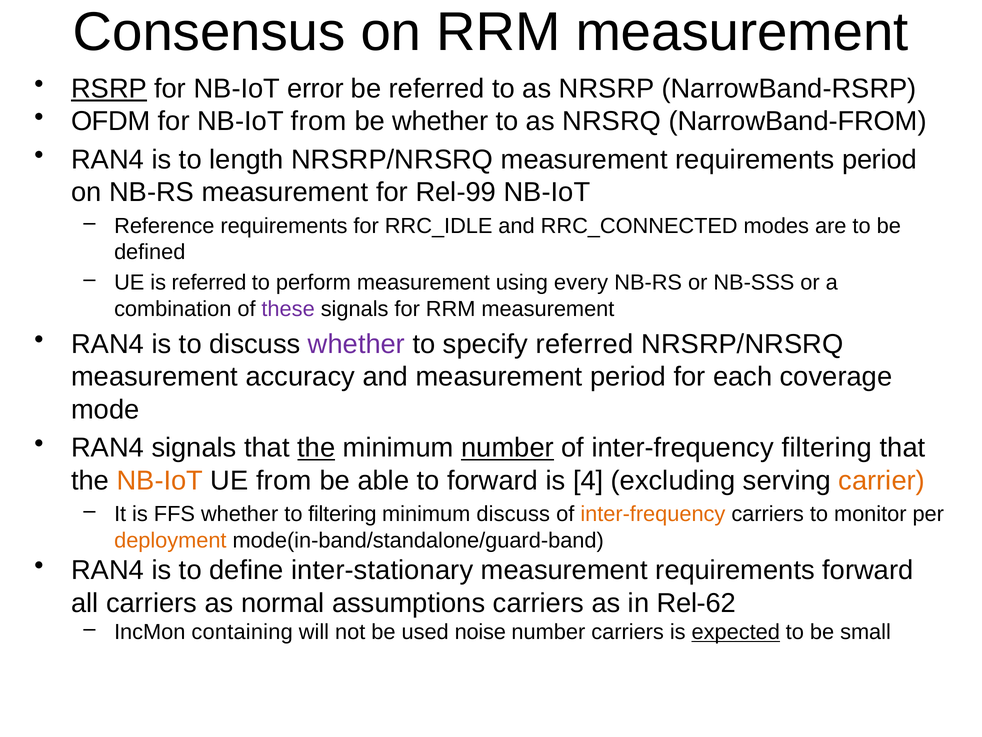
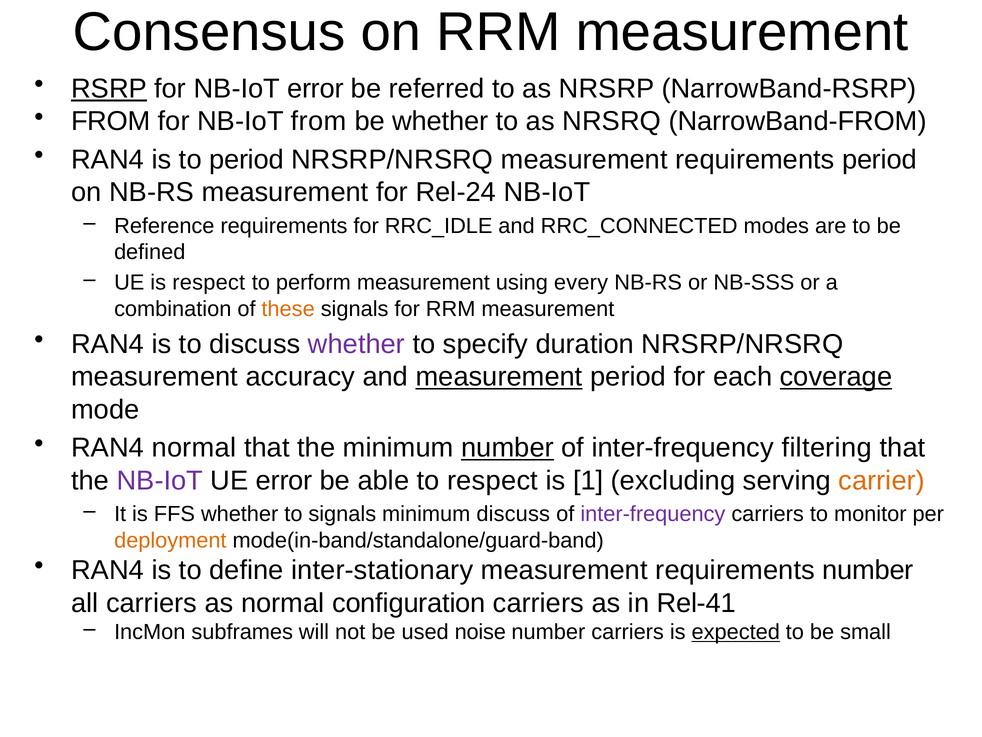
OFDM: OFDM -> FROM (111, 121)
to length: length -> period (247, 160)
Rel-99: Rel-99 -> Rel-24 (456, 192)
is referred: referred -> respect (209, 282)
these colour: purple -> orange (288, 309)
specify referred: referred -> duration (585, 344)
measurement underline: none -> present (499, 377)
coverage underline: none -> present (836, 377)
RAN4 signals: signals -> normal (194, 448)
the underline: present -> none (316, 448)
NB-IoT colour: orange -> purple (160, 480)
UE from: from -> error (284, 480)
to forward: forward -> respect (493, 480)
4: 4 -> 1 (588, 480)
to filtering: filtering -> signals (342, 514)
inter-frequency colour: orange -> purple (653, 514)
requirements forward: forward -> number (868, 570)
assumptions: assumptions -> configuration (409, 603)
Rel-62: Rel-62 -> Rel-41 (696, 603)
containing: containing -> subframes (242, 632)
